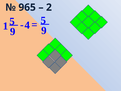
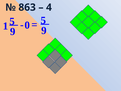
965: 965 -> 863 (27, 7)
2: 2 -> 4 (49, 7)
4: 4 -> 0 (27, 25)
